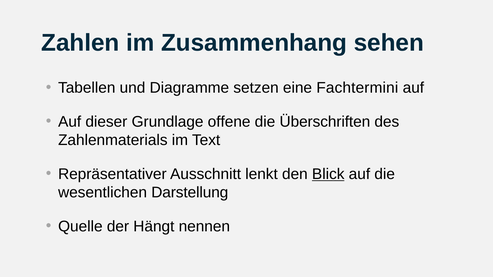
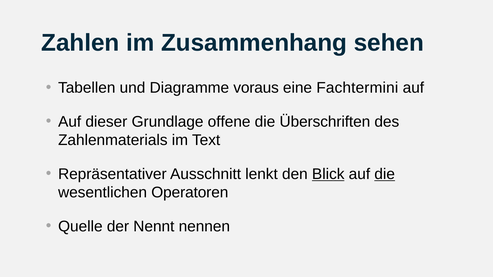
setzen: setzen -> voraus (256, 88)
die underline: none -> present (385, 174)
Darstellung: Darstellung -> Operatoren (190, 193)
Hängt: Hängt -> Nennt (154, 227)
